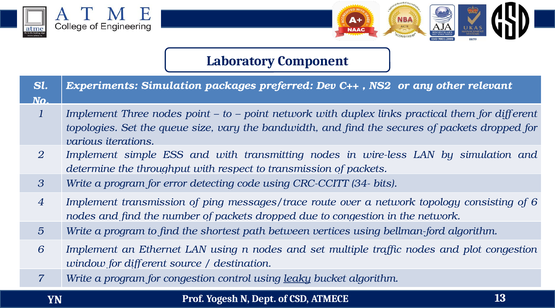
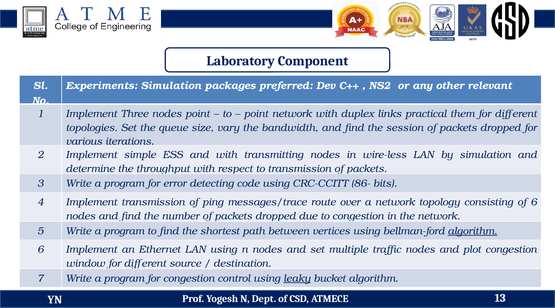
secures: secures -> session (405, 128)
34-: 34- -> 86- (361, 184)
algorithm underline: none -> present (473, 231)
